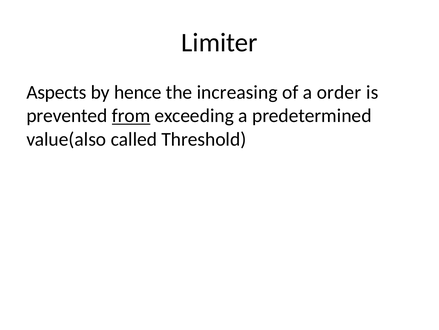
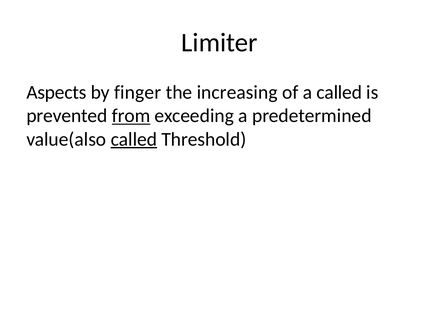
hence: hence -> finger (138, 92)
a order: order -> called (339, 92)
called underline: none -> present (134, 139)
